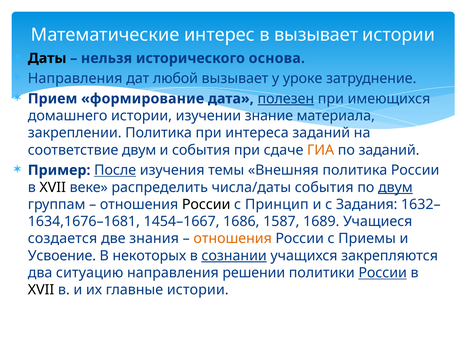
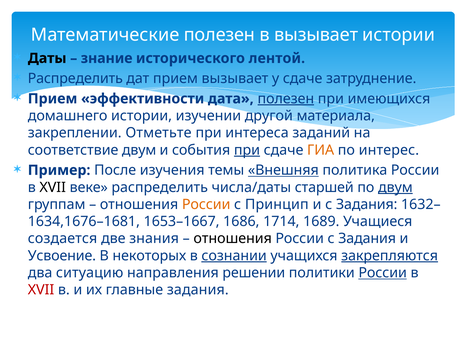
Математические интерес: интерес -> полезен (219, 35)
нельзя: нельзя -> знание (107, 58)
основа: основа -> лентой (277, 58)
Направления: Направления -> Распределить (75, 78)
дат любой: любой -> прием (175, 78)
у уроке: уроке -> сдаче (303, 78)
формирование: формирование -> эффективности (143, 99)
знание: знание -> другой (269, 116)
закреплении Политика: Политика -> Отметьте (158, 133)
при underline: none -> present (247, 150)
по заданий: заданий -> интерес (389, 150)
После underline: present -> none (115, 170)
Внешняя underline: none -> present (283, 170)
числа/даты события: события -> старшей (324, 187)
России colour: black -> orange (206, 204)
1454–1667: 1454–1667 -> 1653–1667 (182, 221)
1587: 1587 -> 1714 (281, 221)
отношения colour: orange -> black (233, 238)
России с Приемы: Приемы -> Задания (367, 238)
закрепляются underline: none -> present (390, 255)
XVII colour: black -> red (41, 290)
главные истории: истории -> задания (198, 290)
